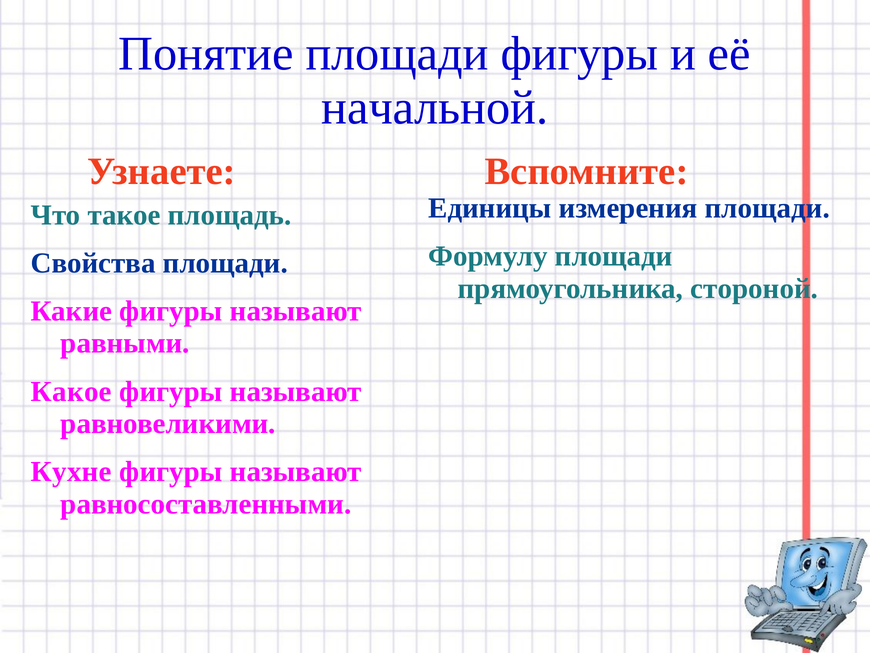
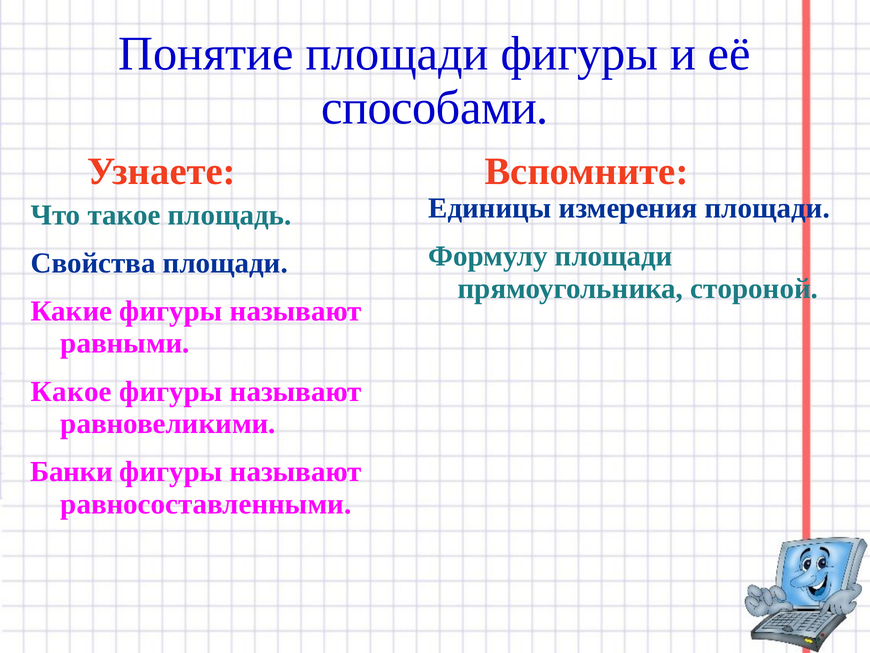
начальной: начальной -> способами (435, 108)
Кухне: Кухне -> Банки (72, 471)
